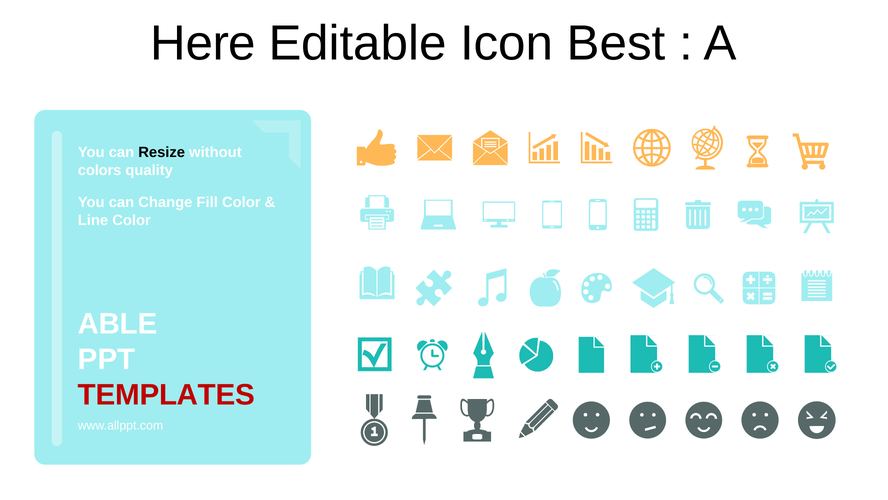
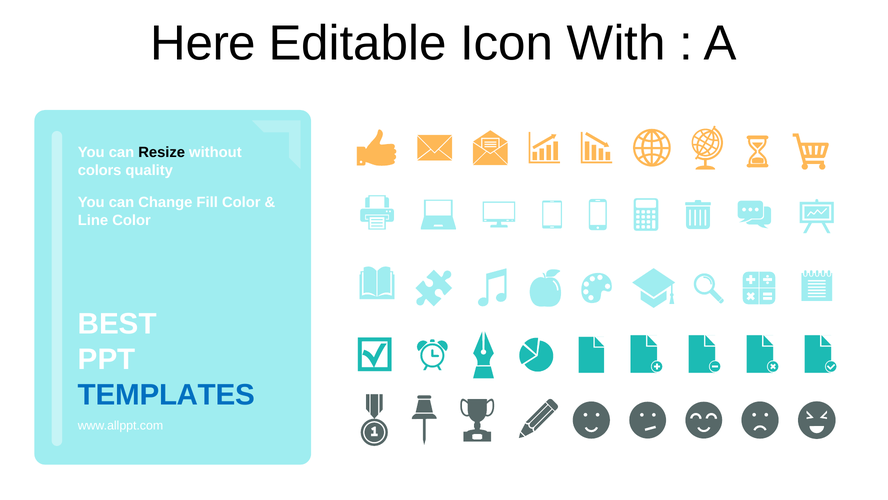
Best: Best -> With (616, 43)
ABLE: ABLE -> BEST (117, 324)
TEMPLATES colour: red -> blue (166, 395)
